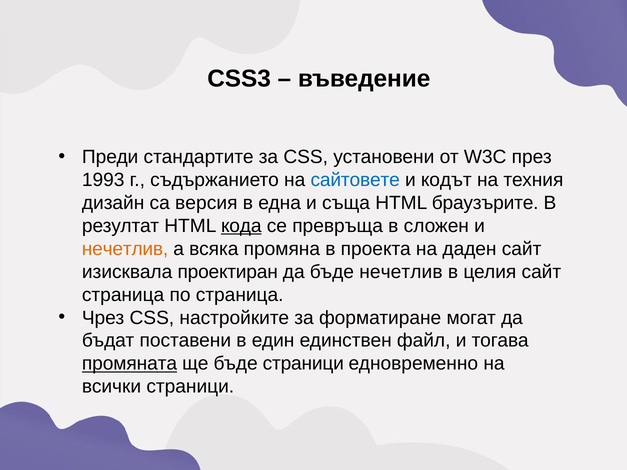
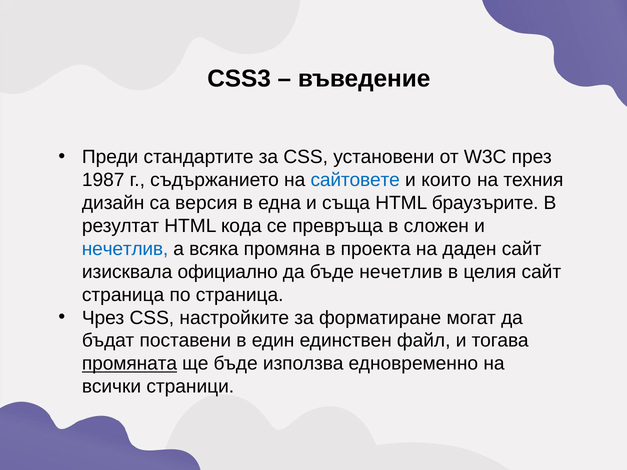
1993: 1993 -> 1987 (103, 180)
кодът: кодът -> които (446, 180)
кода underline: present -> none (241, 226)
нечетлив colour: orange -> blue (125, 249)
проектиран: проектиран -> официално (228, 272)
бъде страници: страници -> използва (303, 364)
